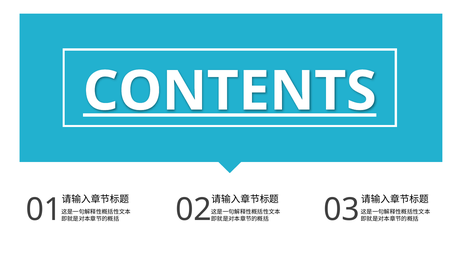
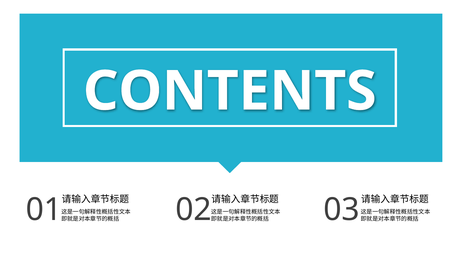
CONTENTS underline: present -> none (230, 91)
